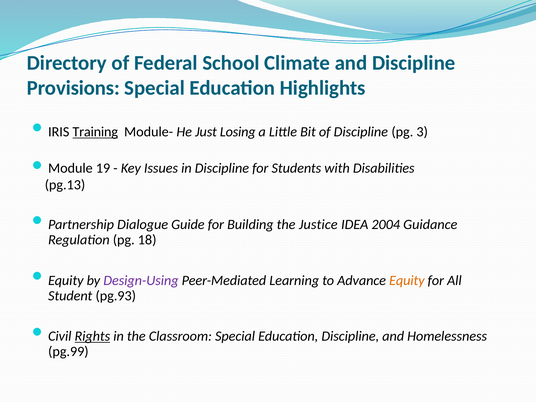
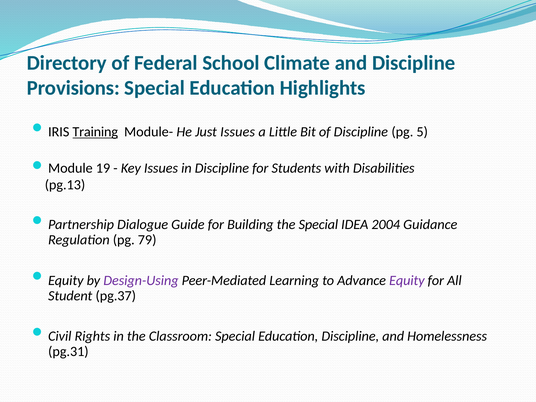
Just Losing: Losing -> Issues (238, 132)
3: 3 -> 5 (422, 132)
the Justice: Justice -> Special (318, 225)
18: 18 -> 79 (147, 240)
Equity colour: orange -> purple (407, 280)
pg.93: pg.93 -> pg.37 (116, 296)
Rights underline: present -> none (92, 336)
pg.99: pg.99 -> pg.31 (68, 352)
